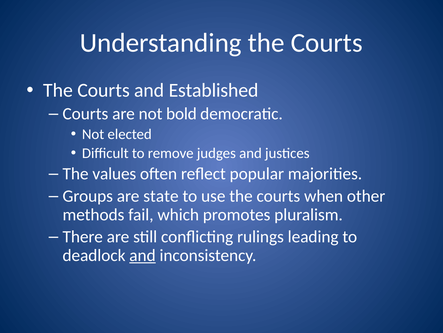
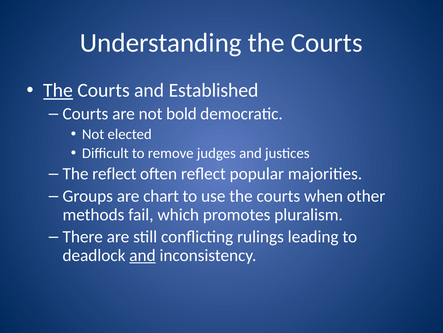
The underline: none -> present (58, 90)
The values: values -> reflect (114, 174)
state: state -> chart (161, 196)
